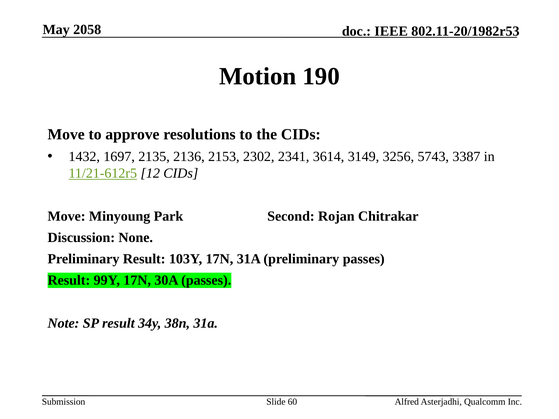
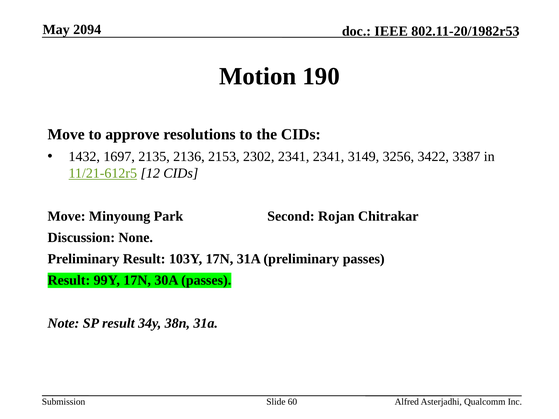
2058: 2058 -> 2094 (87, 30)
2341 3614: 3614 -> 2341 (329, 157)
5743: 5743 -> 3422 (433, 157)
